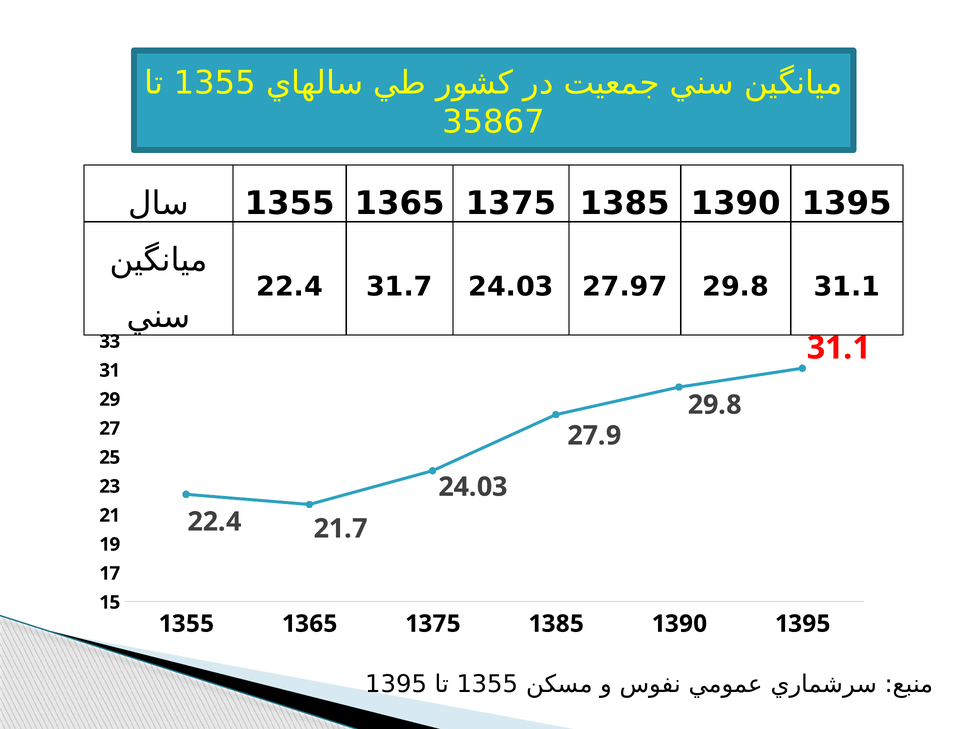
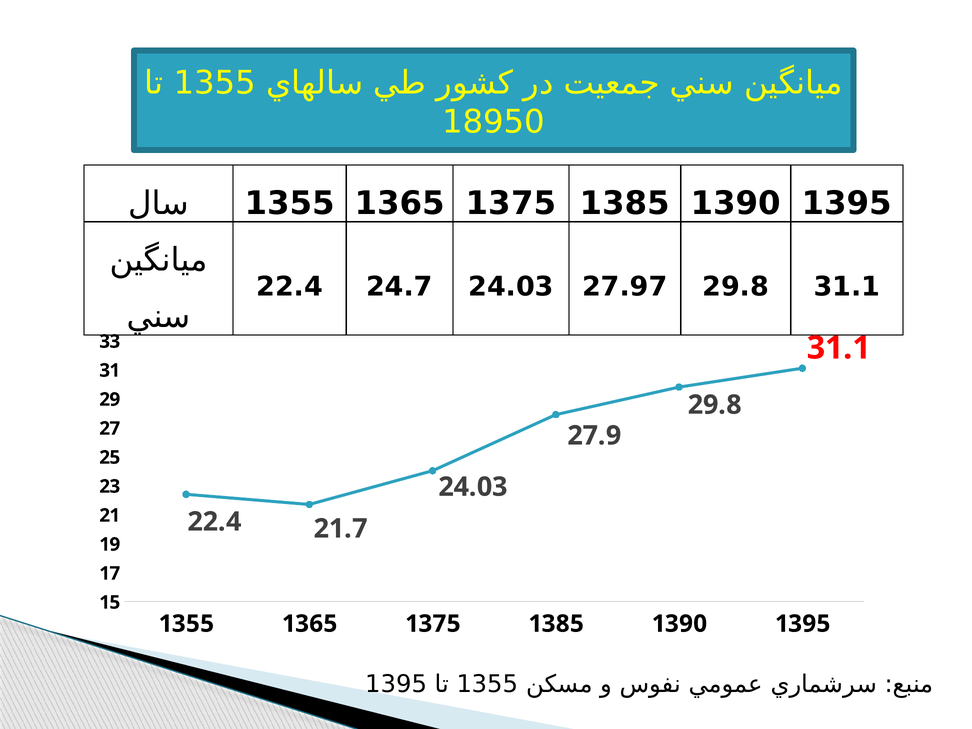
35867: 35867 -> 18950 (494, 122)
31.7: 31.7 -> 24.7 (399, 287)
